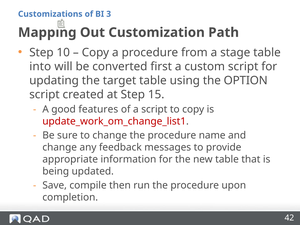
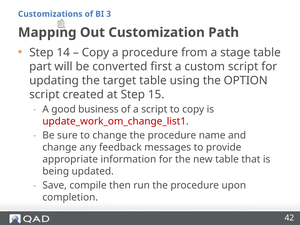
10: 10 -> 14 (63, 52)
into: into -> part (40, 67)
features: features -> business (98, 109)
